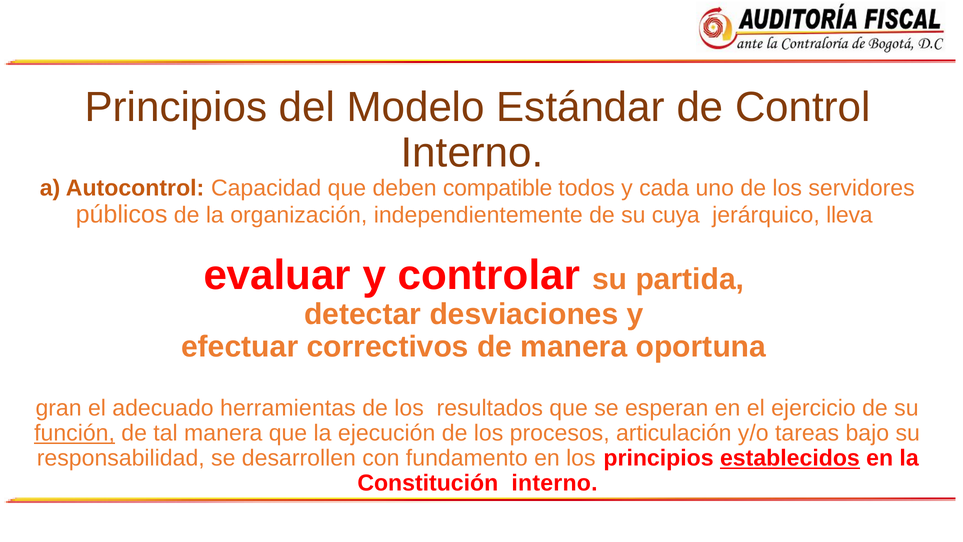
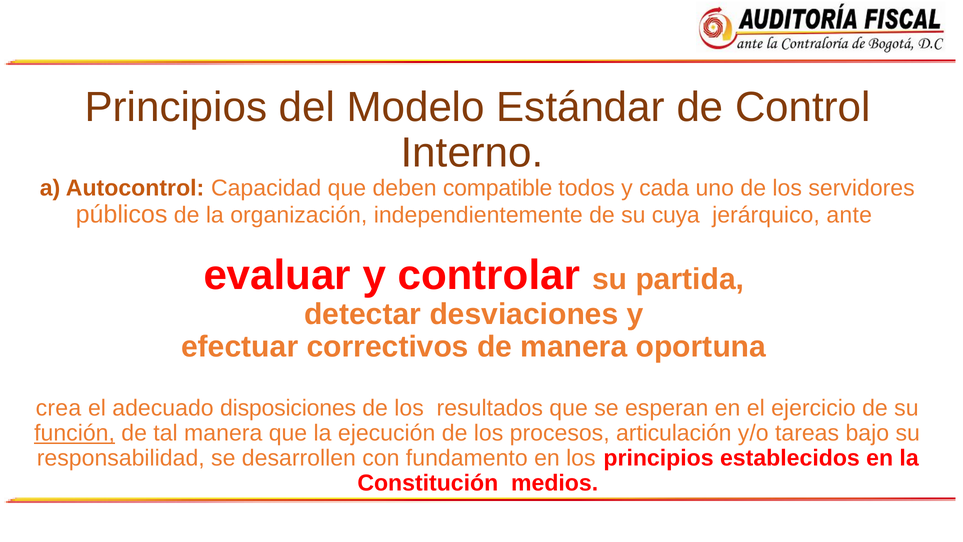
lleva: lleva -> ante (849, 215)
gran: gran -> crea (58, 408)
herramientas: herramientas -> disposiciones (288, 408)
establecidos underline: present -> none (790, 458)
Constitución interno: interno -> medios (555, 483)
